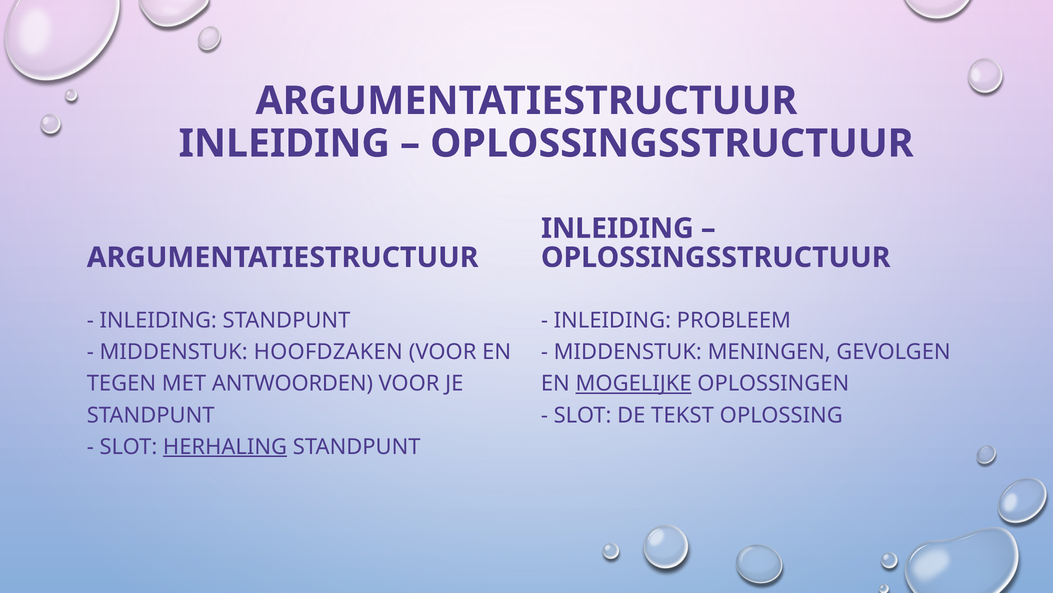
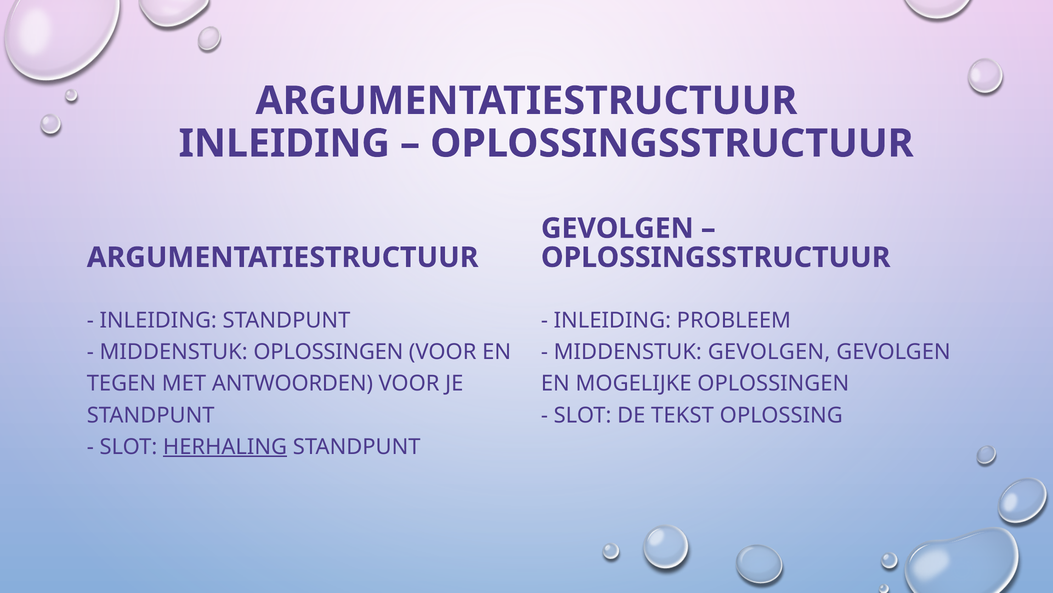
INLEIDING: INLEIDING -> GEVOLGEN (617, 228)
MIDDENSTUK HOOFDZAKEN: HOOFDZAKEN -> OPLOSSINGEN (328, 352)
MIDDENSTUK MENINGEN: MENINGEN -> GEVOLGEN (769, 352)
MOGELIJKE underline: present -> none (634, 383)
